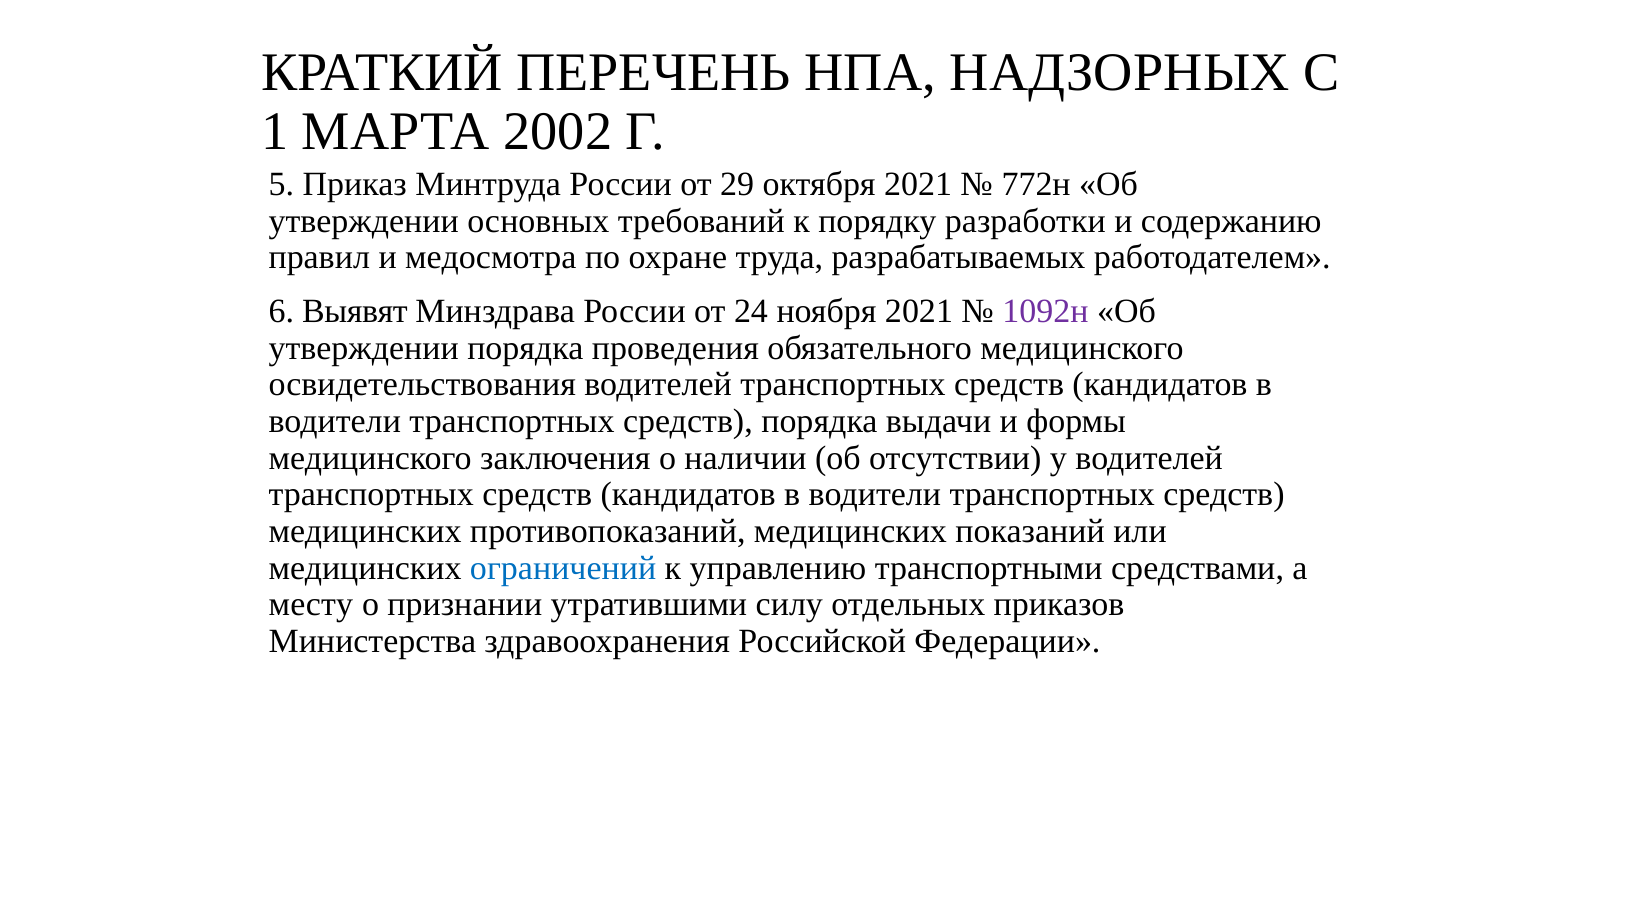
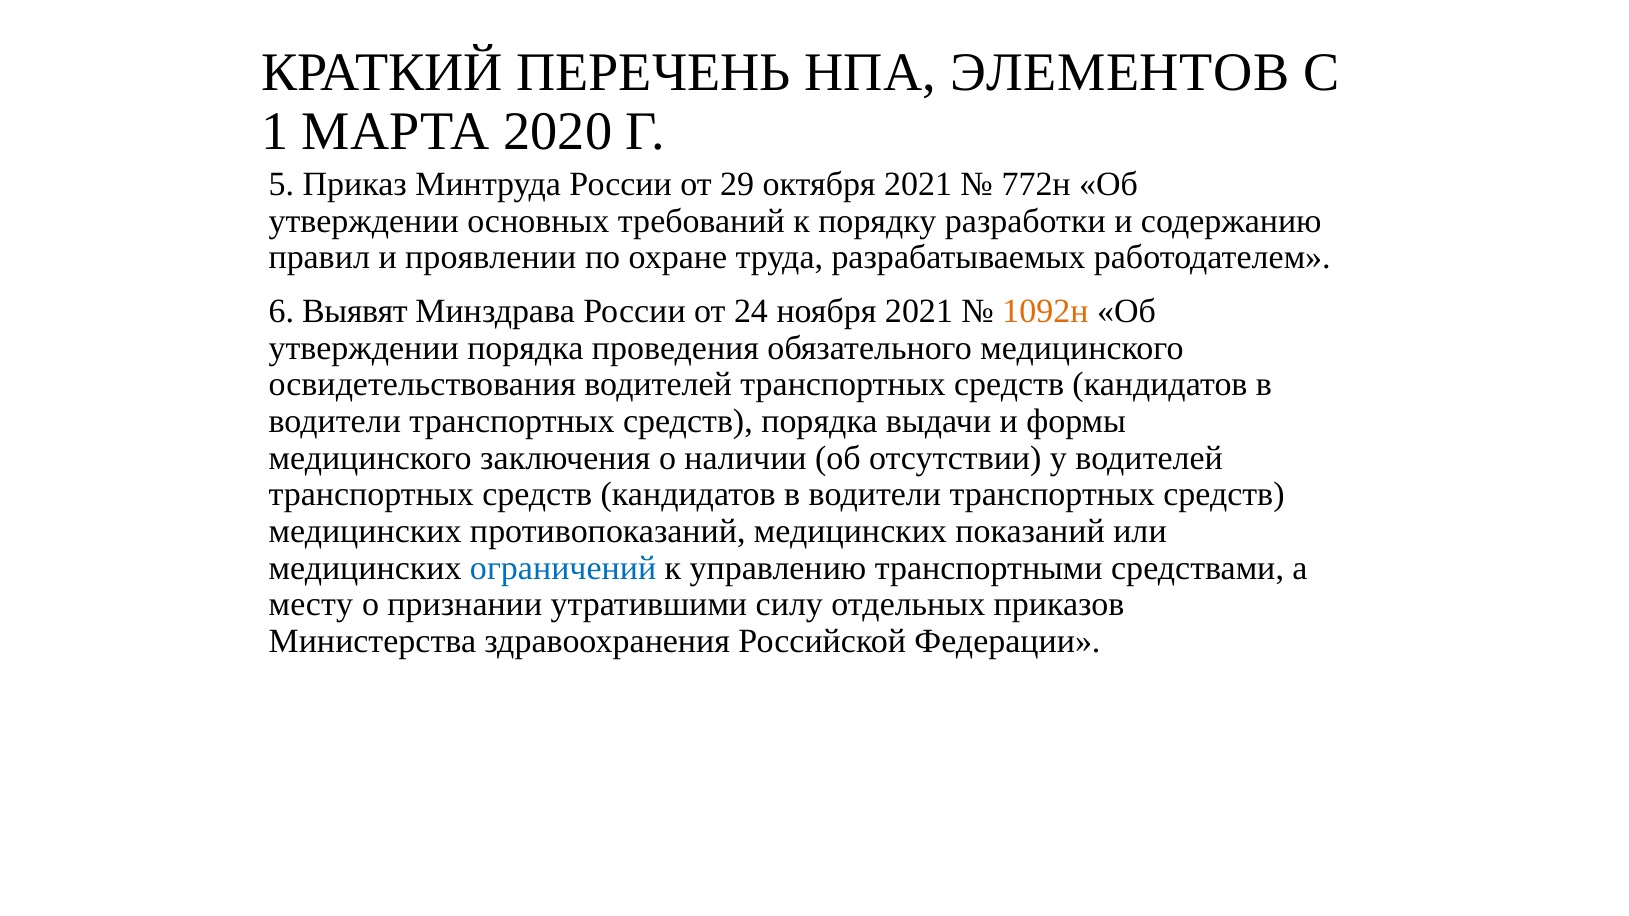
НАДЗОРНЫХ: НАДЗОРНЫХ -> ЭЛЕМЕНТОВ (1120, 72)
2002: 2002 -> 2020 (558, 131)
медосмотра: медосмотра -> проявлении (491, 258)
1092н colour: purple -> orange (1045, 311)
